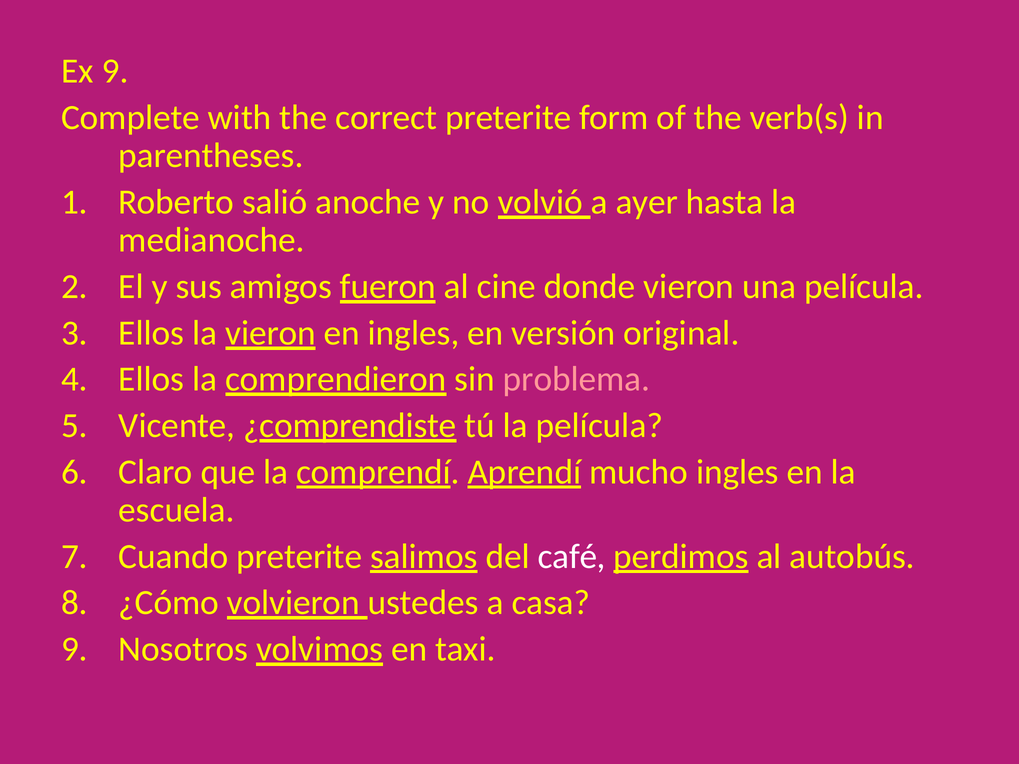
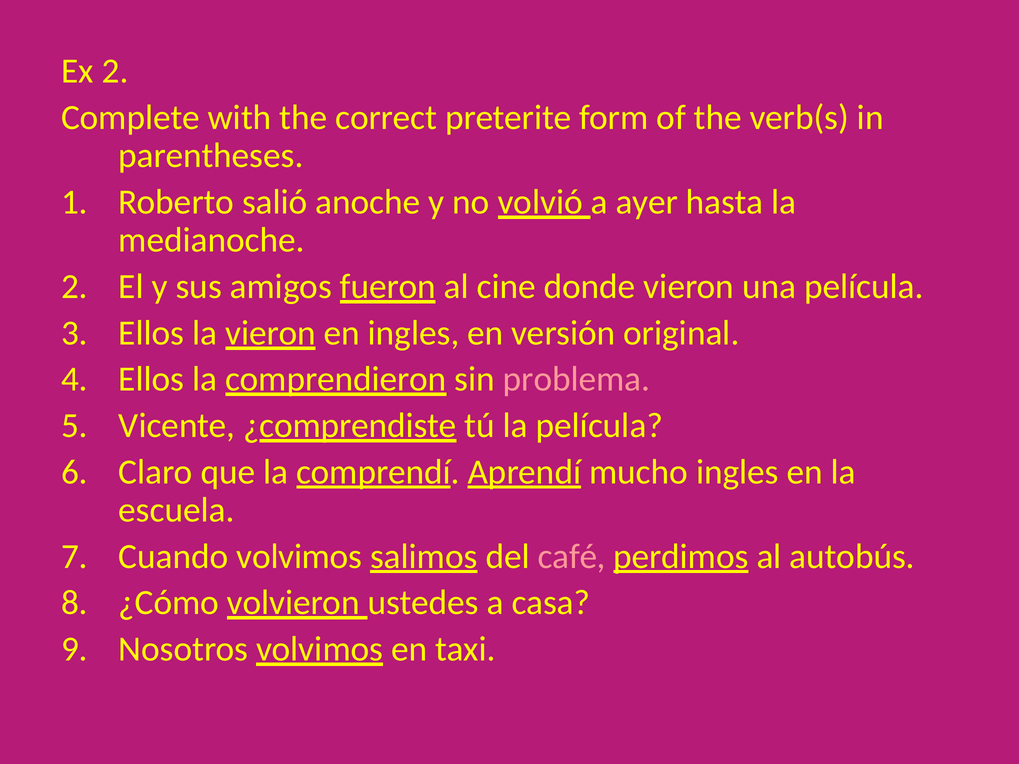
Ex 9: 9 -> 2 (115, 71)
Cuando preterite: preterite -> volvimos (299, 557)
café colour: white -> pink (572, 557)
